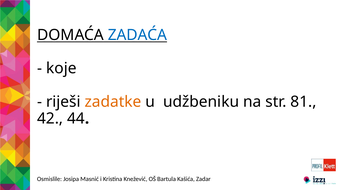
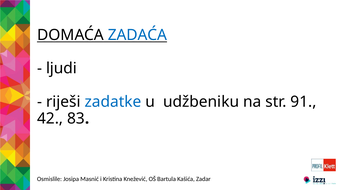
koje: koje -> ljudi (61, 68)
zadatke colour: orange -> blue (113, 102)
81: 81 -> 91 (304, 102)
44: 44 -> 83 (76, 119)
